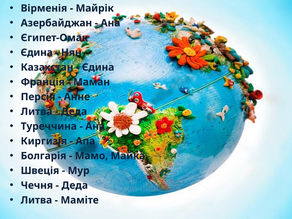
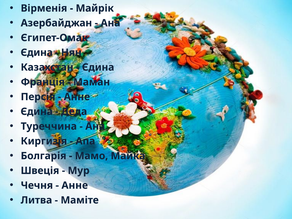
Литва: Литва -> Єдина (37, 112)
Деда: Деда -> Анне (75, 185)
